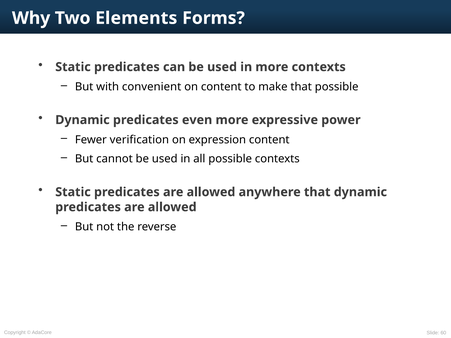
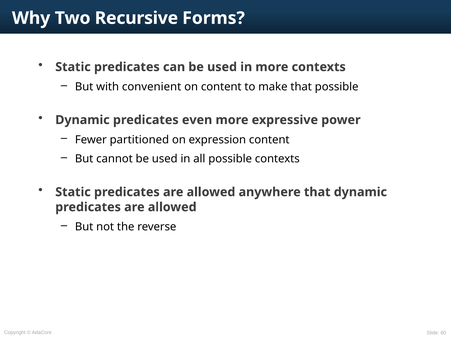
Elements: Elements -> Recursive (136, 18)
verification: verification -> partitioned (139, 140)
